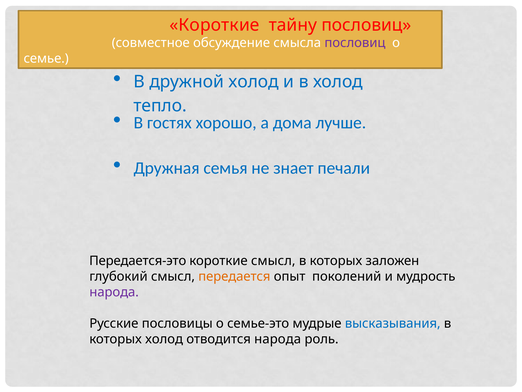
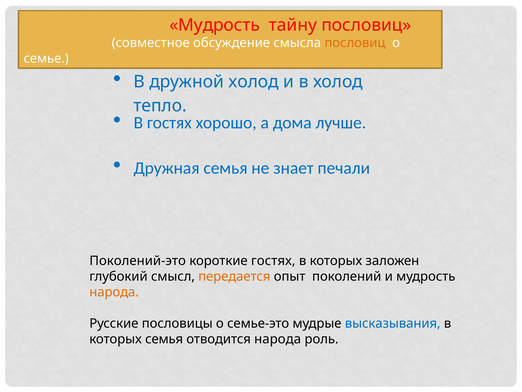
Короткие: Короткие -> Мудрость (215, 25)
пословиц colour: purple -> orange (355, 43)
Передается-это: Передается-это -> Поколений-это (138, 260)
короткие смысл: смысл -> гостях (273, 260)
народа colour: purple -> orange (114, 292)
которых холод: холод -> семья (164, 339)
